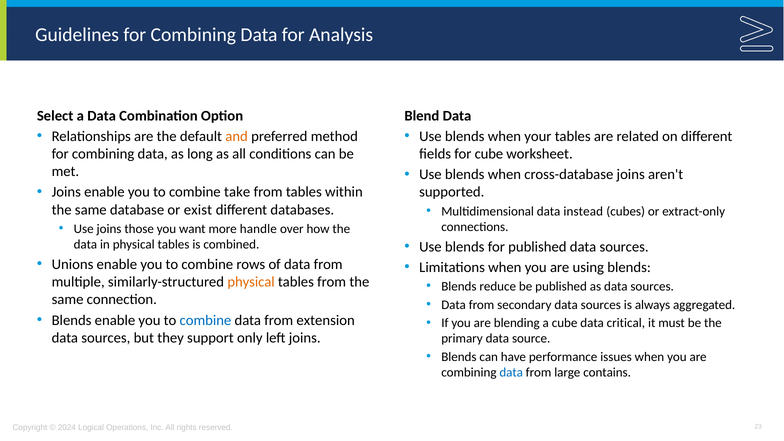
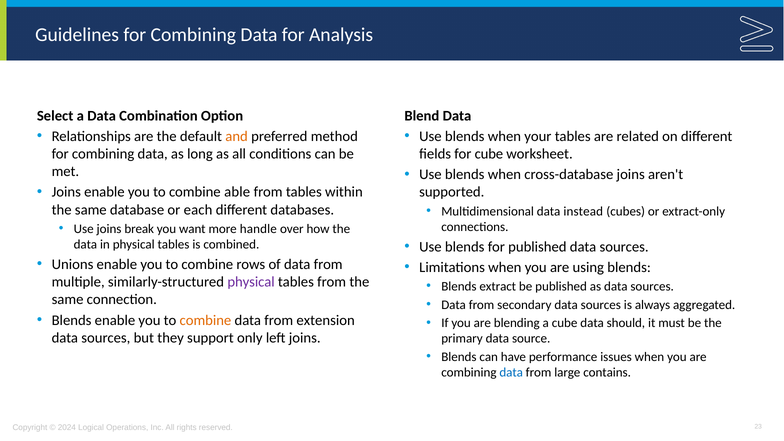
take: take -> able (237, 192)
exist: exist -> each (198, 210)
those: those -> break (139, 229)
physical colour: orange -> purple (251, 282)
reduce: reduce -> extract (498, 286)
combine colour: blue -> orange (205, 320)
critical: critical -> should (626, 323)
